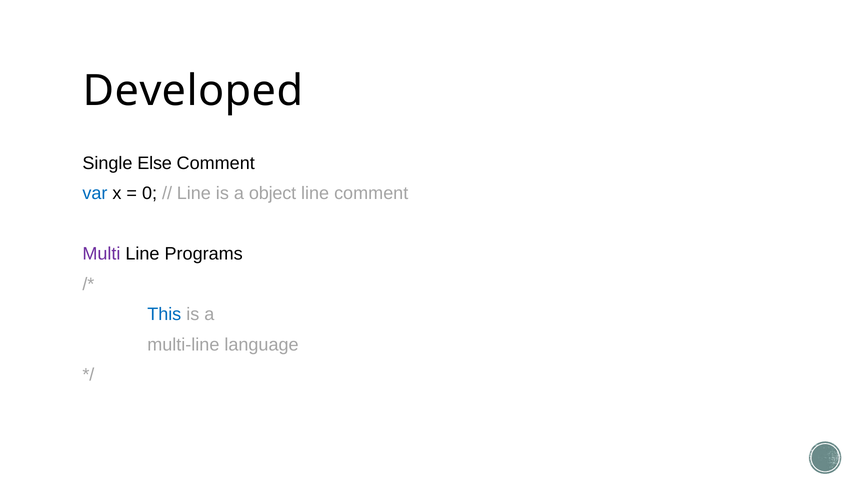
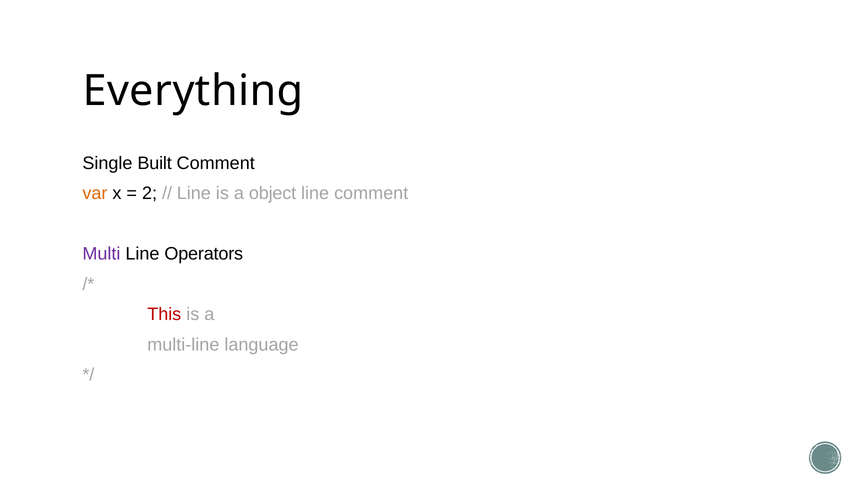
Developed: Developed -> Everything (193, 91)
Else: Else -> Built (155, 163)
var colour: blue -> orange (95, 194)
0: 0 -> 2 (150, 194)
Programs: Programs -> Operators (204, 254)
This colour: blue -> red (164, 315)
